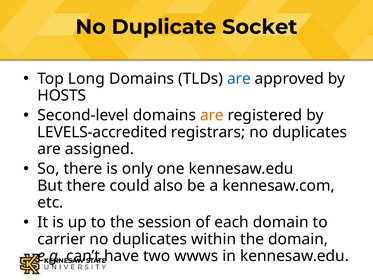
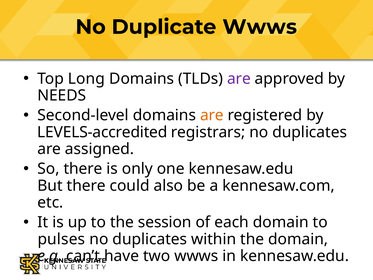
Duplicate Socket: Socket -> Wwws (260, 27)
are colour: blue -> purple (239, 79)
HOSTS: HOSTS -> NEEDS (62, 95)
carrier: carrier -> pulses (61, 239)
